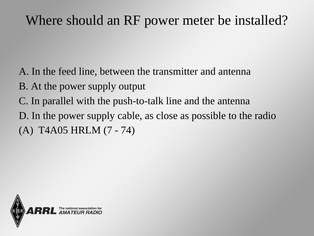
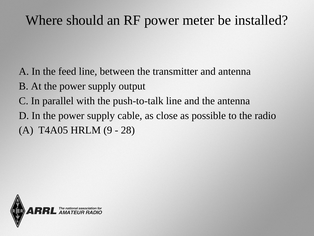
7: 7 -> 9 (108, 130)
74: 74 -> 28 (128, 130)
